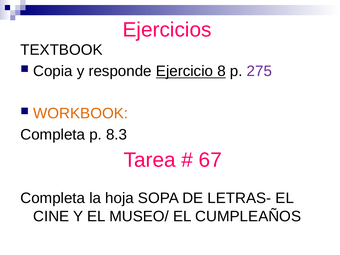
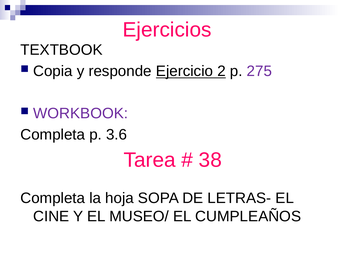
8: 8 -> 2 (221, 71)
WORKBOOK colour: orange -> purple (81, 113)
8.3: 8.3 -> 3.6 (117, 135)
67: 67 -> 38 (210, 160)
